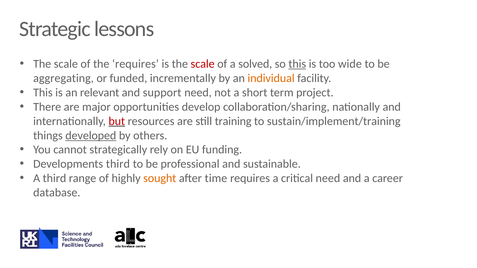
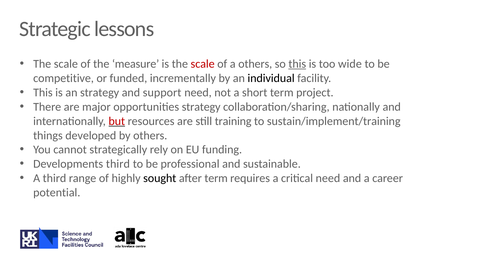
the requires: requires -> measure (136, 64)
a solved: solved -> others (255, 64)
aggregating: aggregating -> competitive (64, 78)
individual colour: orange -> black (271, 78)
an relevant: relevant -> strategy (100, 93)
opportunities develop: develop -> strategy (201, 107)
developed underline: present -> none (91, 136)
sought colour: orange -> black (160, 179)
after time: time -> term (216, 179)
database: database -> potential (57, 193)
